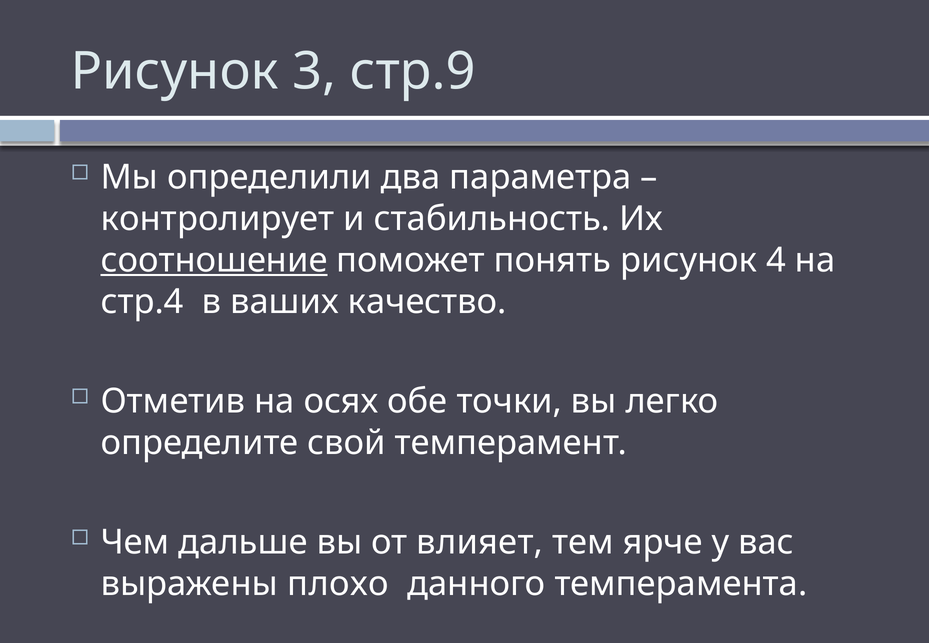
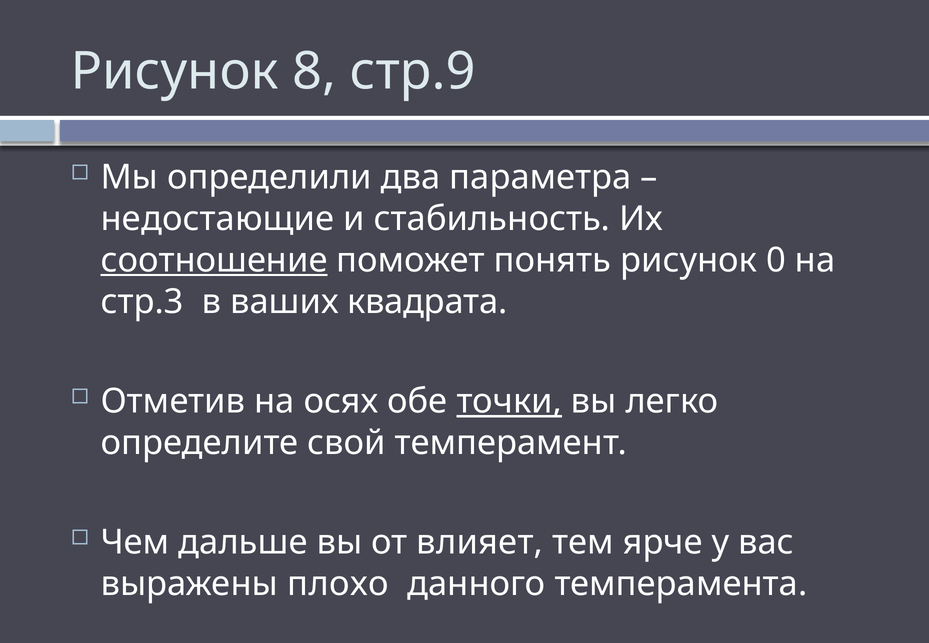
3: 3 -> 8 (314, 72)
контролирует: контролирует -> недостающие (218, 219)
4: 4 -> 0 (776, 260)
стр.4: стр.4 -> стр.3 (142, 302)
качество: качество -> квадрата (427, 302)
точки underline: none -> present (509, 401)
